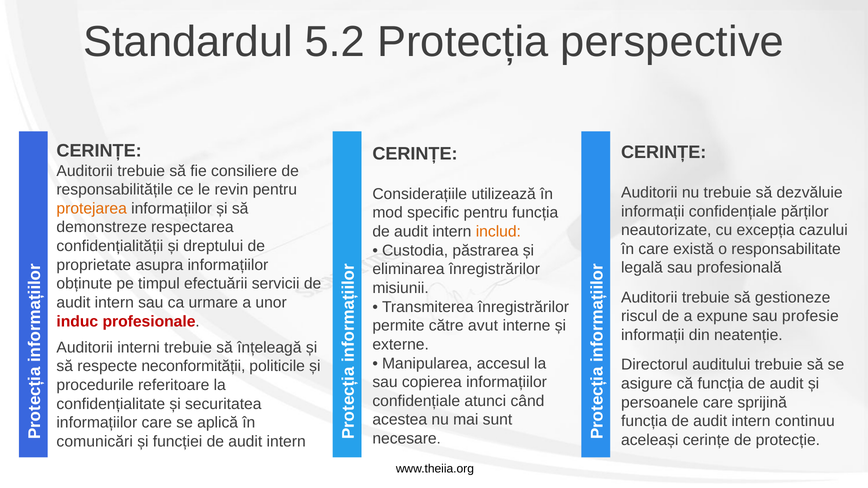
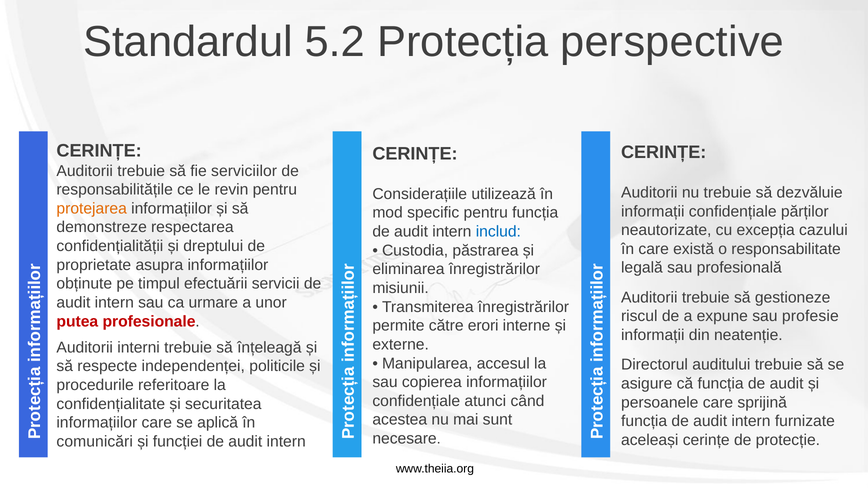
consiliere: consiliere -> serviciilor (244, 171)
includ colour: orange -> blue (498, 232)
induc: induc -> putea (77, 322)
avut: avut -> erori (483, 326)
neconformității: neconformității -> independenței (193, 366)
continuu: continuu -> furnizate (805, 421)
